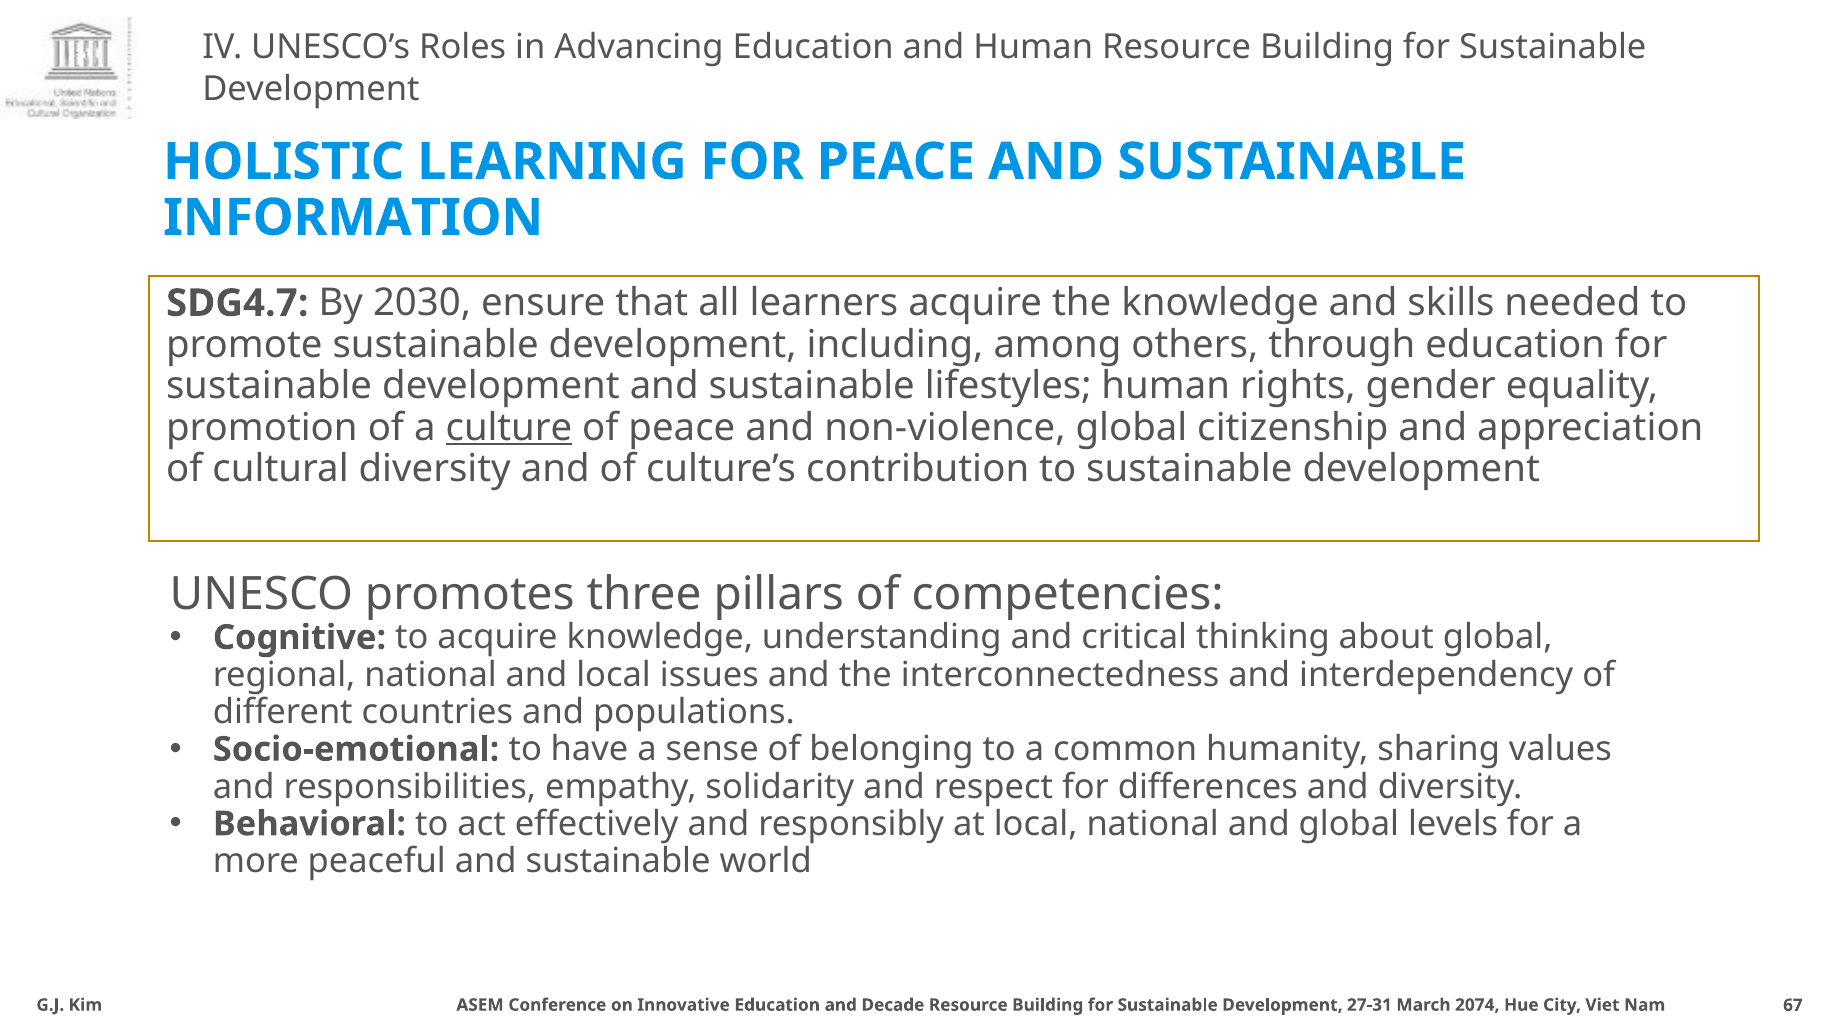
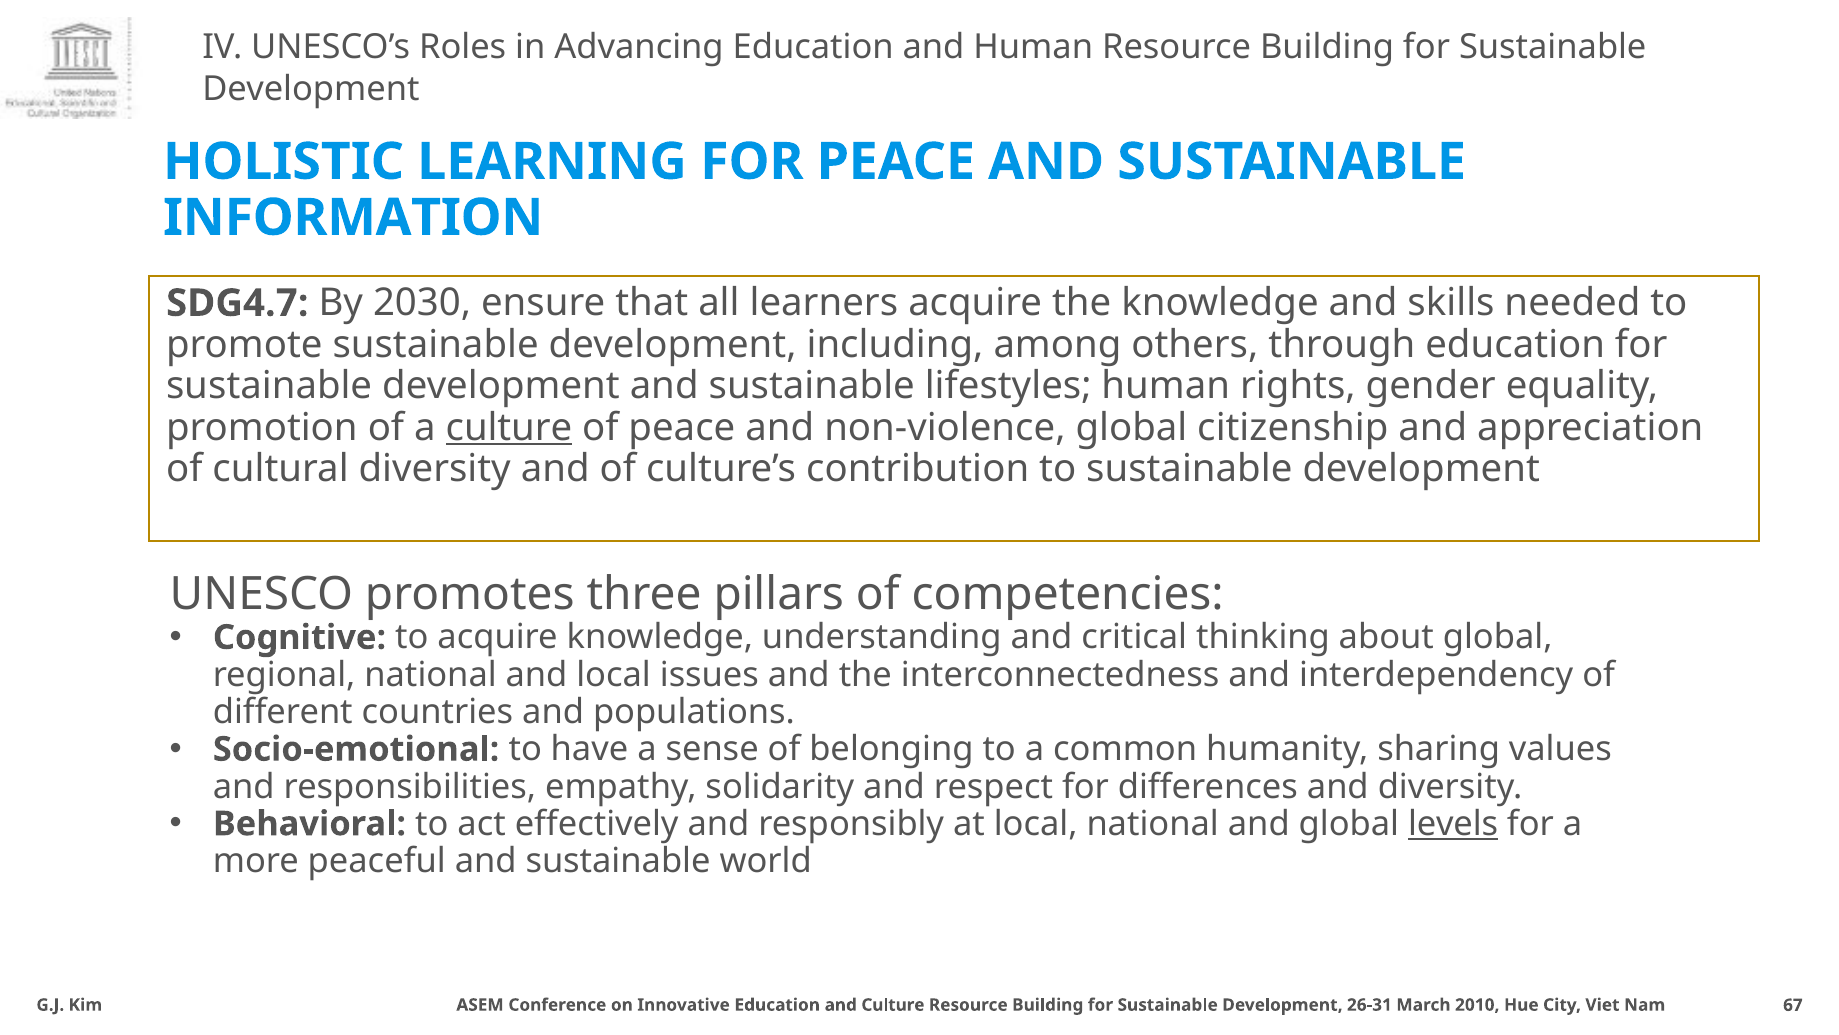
levels underline: none -> present (1453, 824)
and Decade: Decade -> Culture (893, 1005)
27-31: 27-31 -> 26-31 (1369, 1005)
2074: 2074 -> 2010 (1477, 1005)
